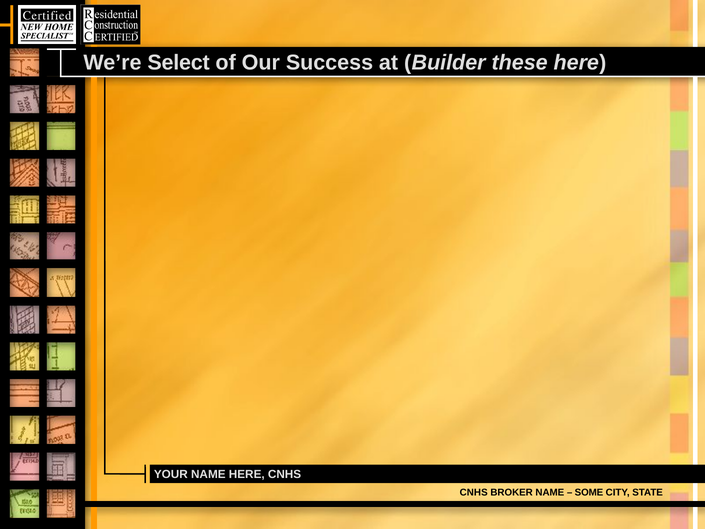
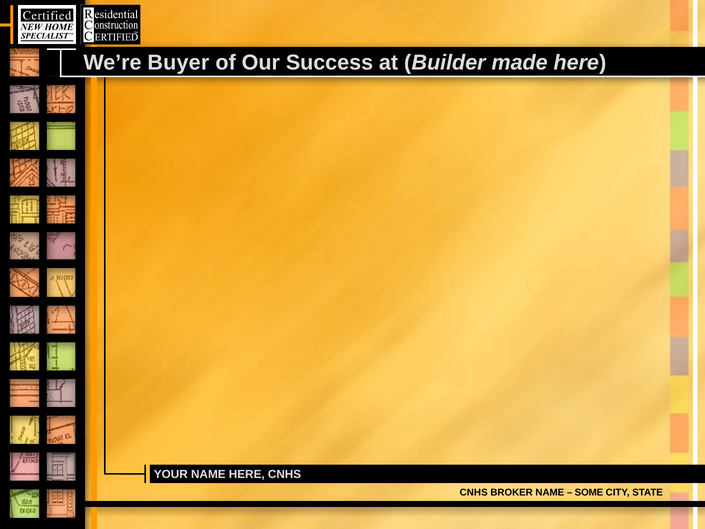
Select: Select -> Buyer (178, 62)
these: these -> made (520, 62)
